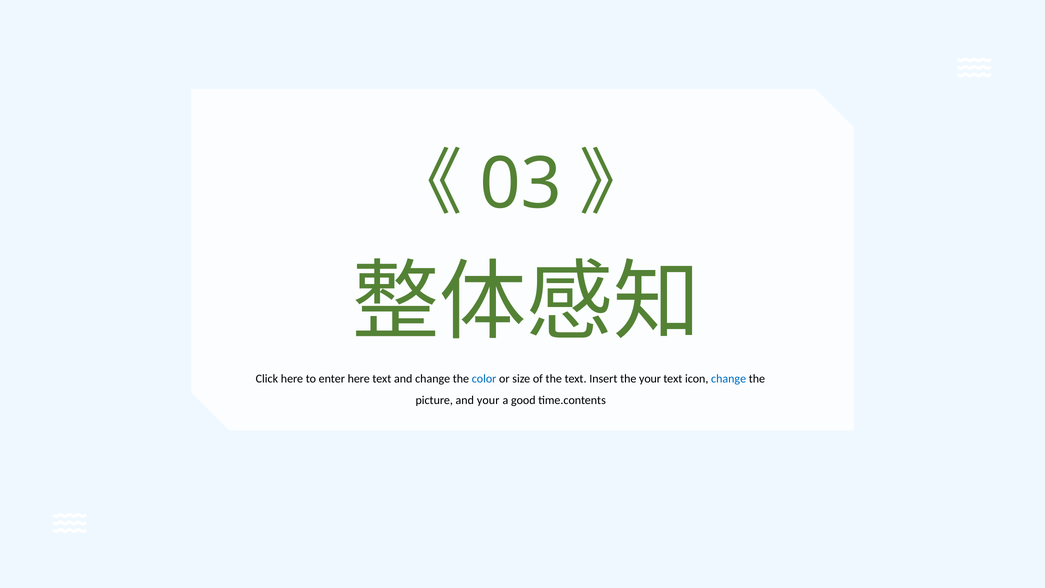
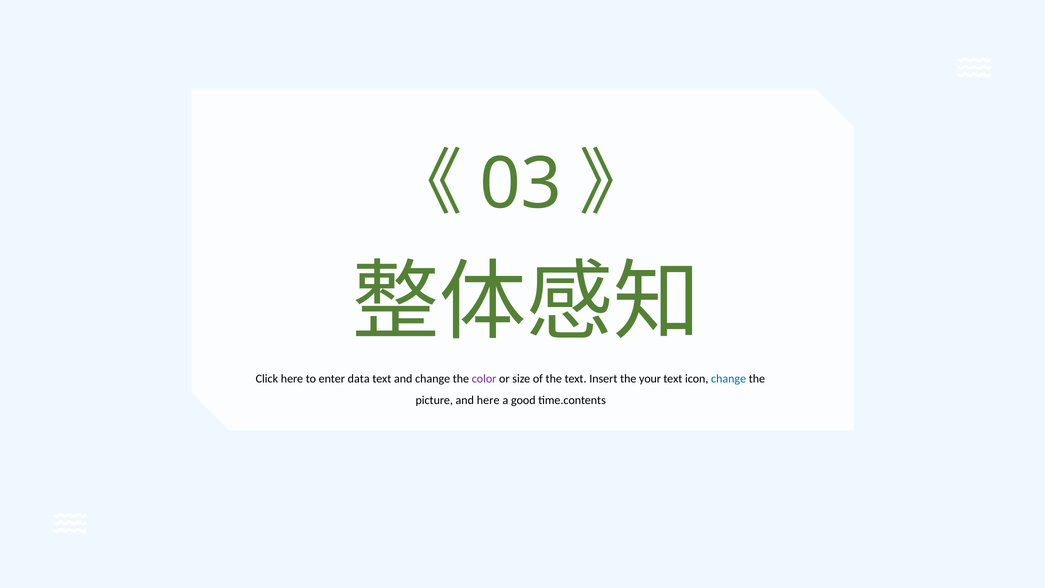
enter here: here -> data (359, 378)
color colour: blue -> purple (484, 378)
and your: your -> here (488, 400)
